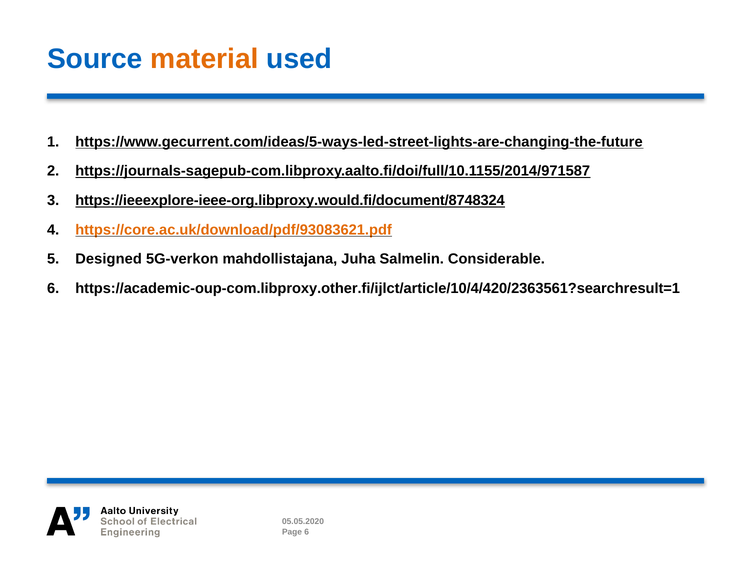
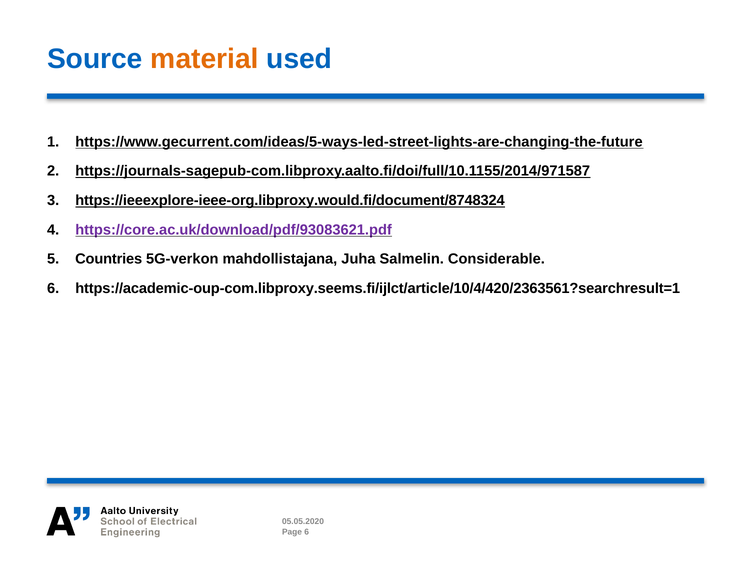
https://core.ac.uk/download/pdf/93083621.pdf colour: orange -> purple (234, 230)
Designed: Designed -> Countries (109, 259)
https://academic-oup-com.libproxy.other.fi/ijlct/article/10/4/420/2363561?searchresult=1: https://academic-oup-com.libproxy.other.fi/ijlct/article/10/4/420/2363561?searchresult=1 -> https://academic-oup-com.libproxy.seems.fi/ijlct/article/10/4/420/2363561?searchresult=1 (378, 288)
